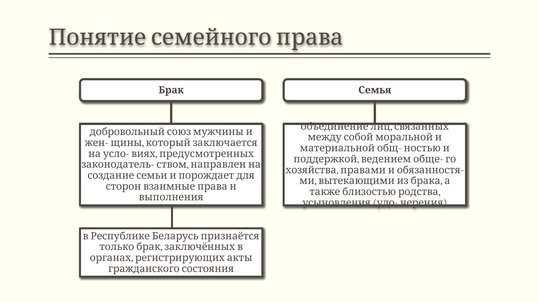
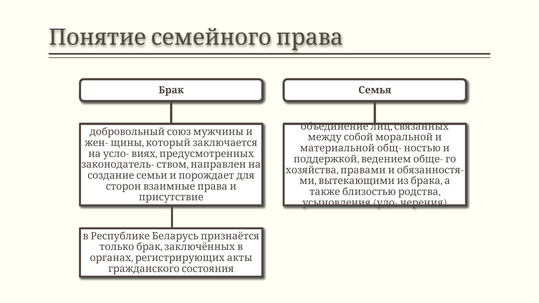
выполнения: выполнения -> присутствие (171, 197)
